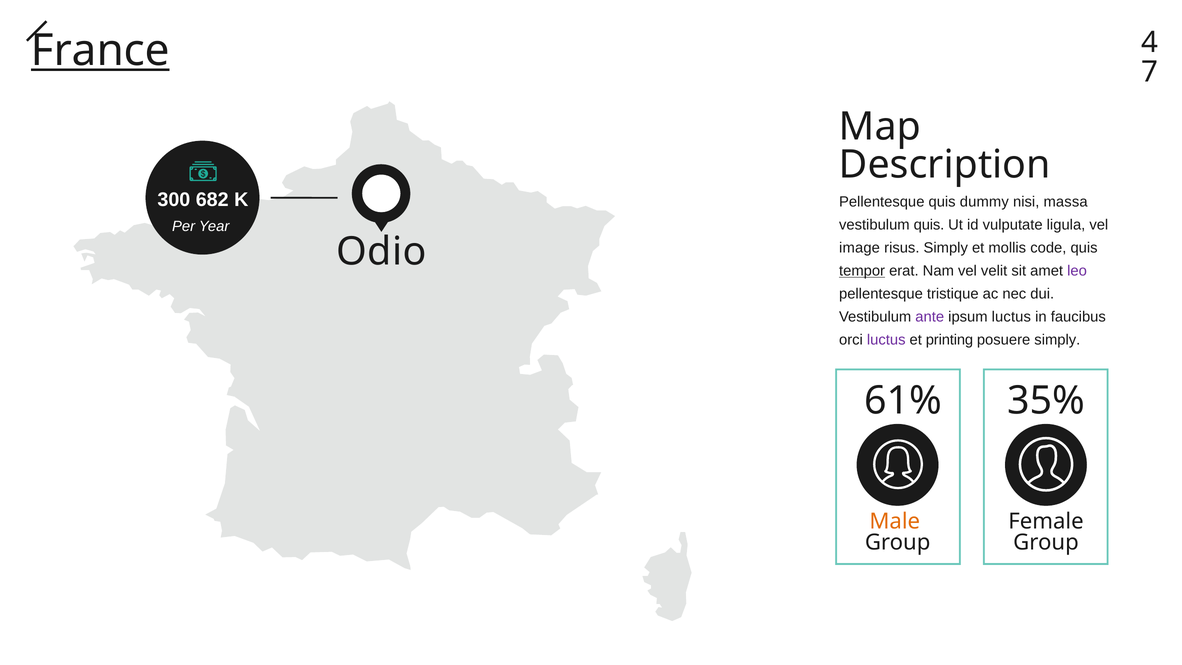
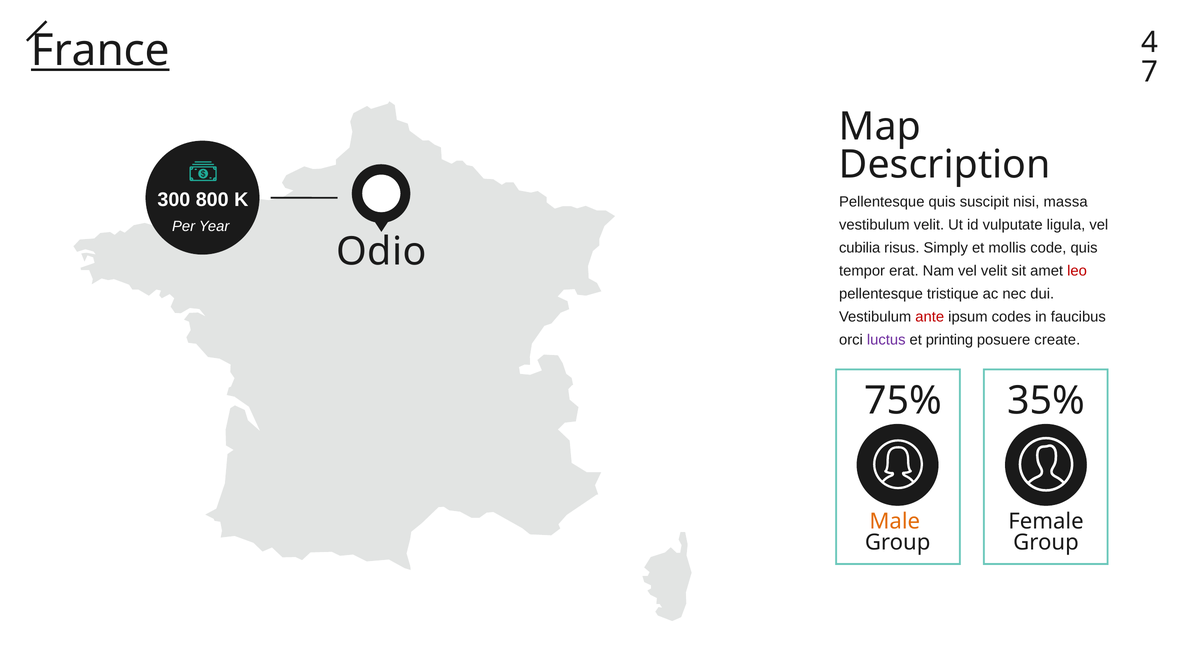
682: 682 -> 800 (212, 200)
dummy: dummy -> suscipit (984, 202)
vestibulum quis: quis -> velit (929, 225)
image: image -> cubilia (860, 248)
tempor underline: present -> none (862, 271)
leo colour: purple -> red (1077, 271)
ante colour: purple -> red (930, 317)
ipsum luctus: luctus -> codes (1011, 317)
posuere simply: simply -> create (1057, 340)
61%: 61% -> 75% (903, 401)
